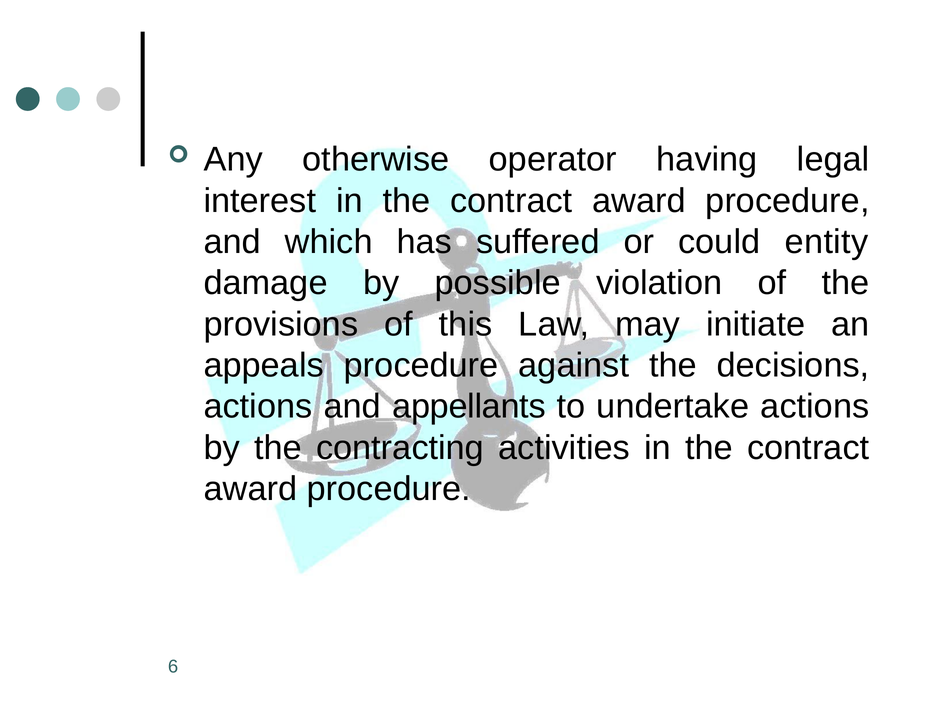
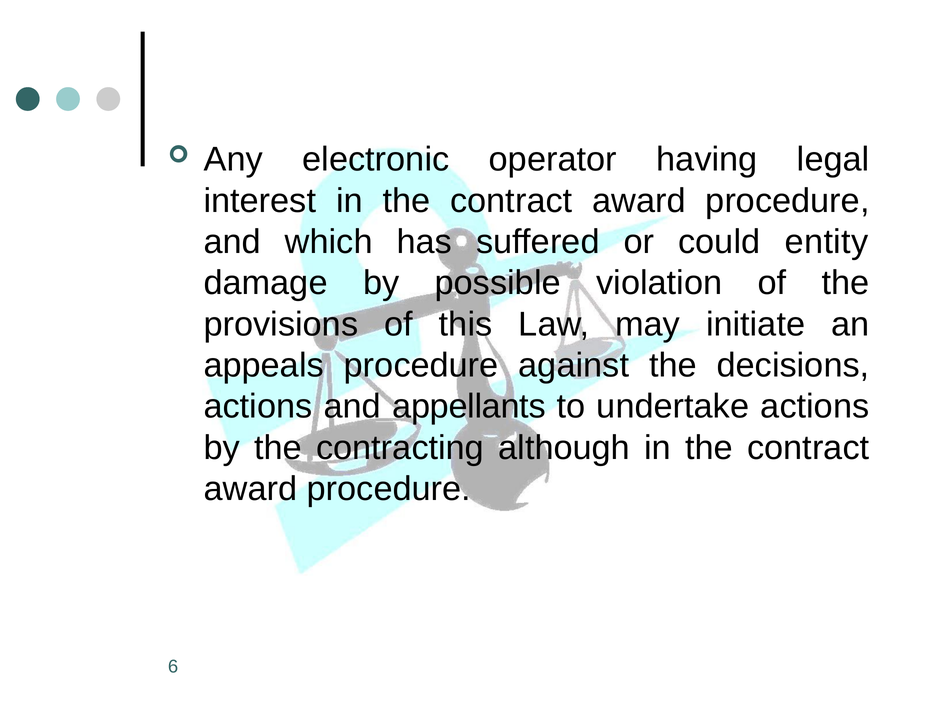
otherwise: otherwise -> electronic (376, 160)
activities: activities -> although (564, 448)
